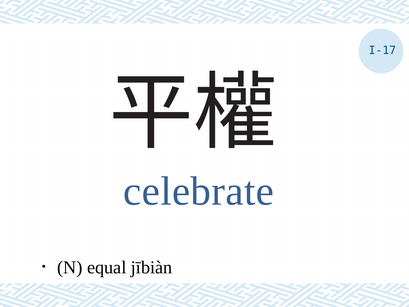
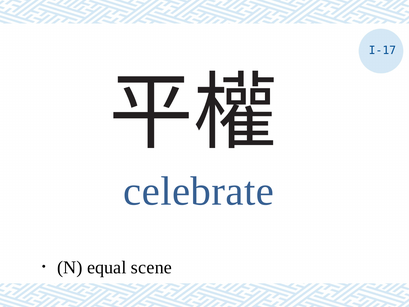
jībiàn: jībiàn -> scene (152, 267)
